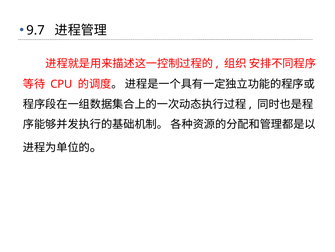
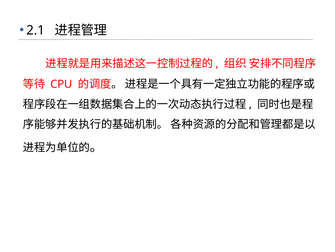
9.7: 9.7 -> 2.1 (36, 30)
